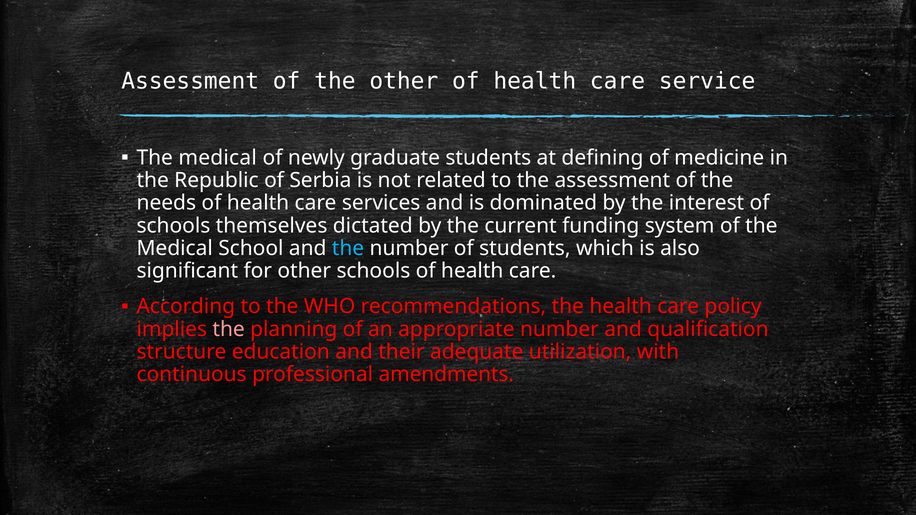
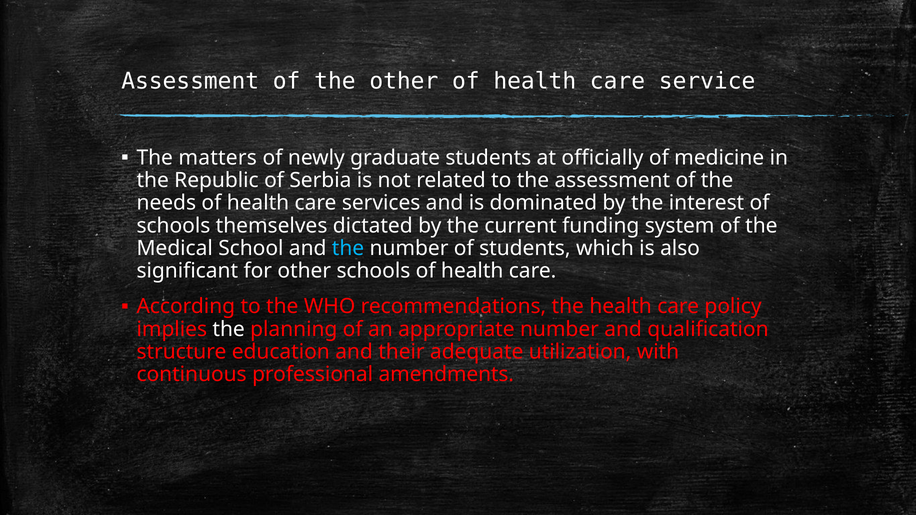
medical: medical -> matters (218, 158)
deﬁning: deﬁning -> officially (602, 158)
the colour: pink -> white (229, 329)
